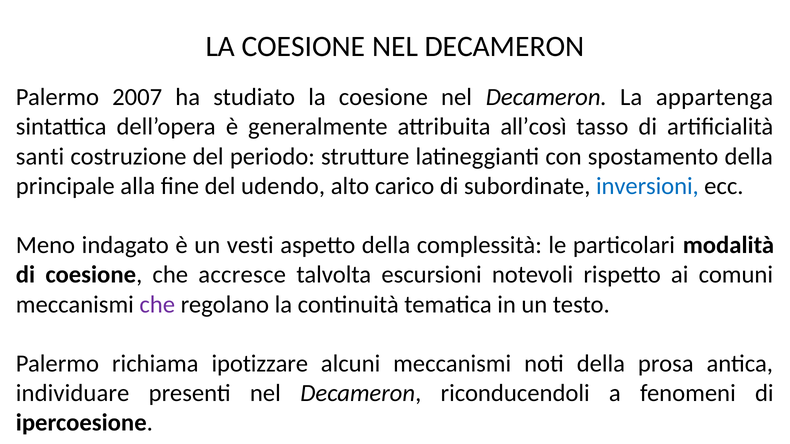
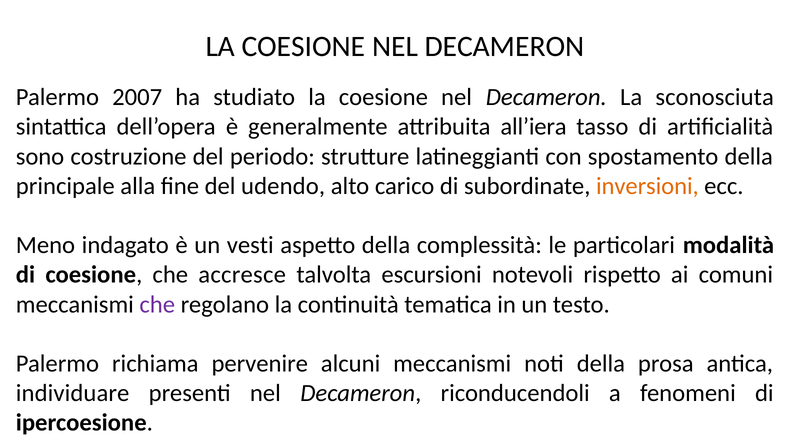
appartenga: appartenga -> sconosciuta (715, 97)
all’così: all’così -> all’iera (534, 127)
santi: santi -> sono (40, 157)
inversioni colour: blue -> orange (647, 186)
ipotizzare: ipotizzare -> pervenire (260, 364)
